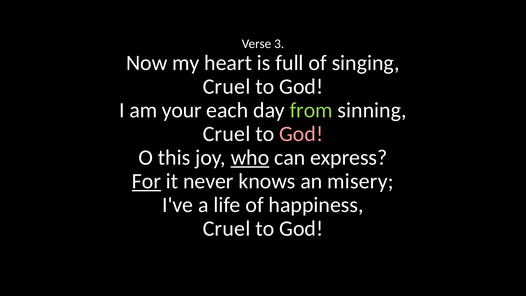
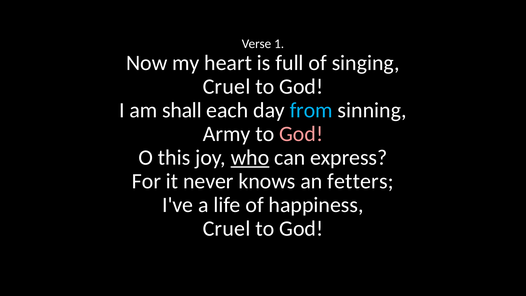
3: 3 -> 1 (279, 44)
your: your -> shall (182, 110)
from colour: light green -> light blue (311, 110)
Cruel: Cruel -> Army (227, 134)
For underline: present -> none (146, 181)
misery: misery -> fetters (360, 181)
